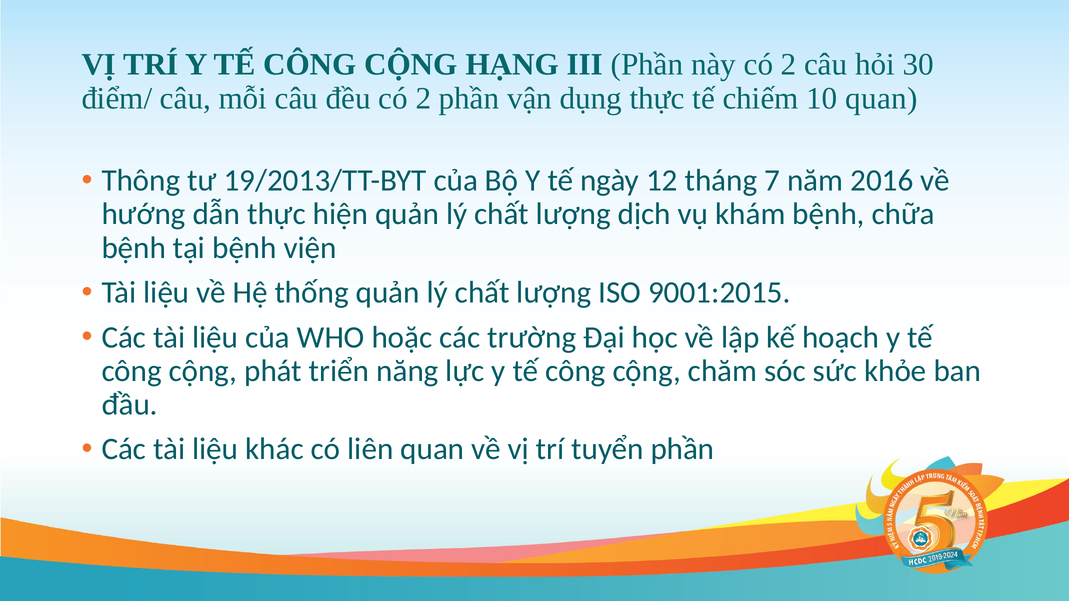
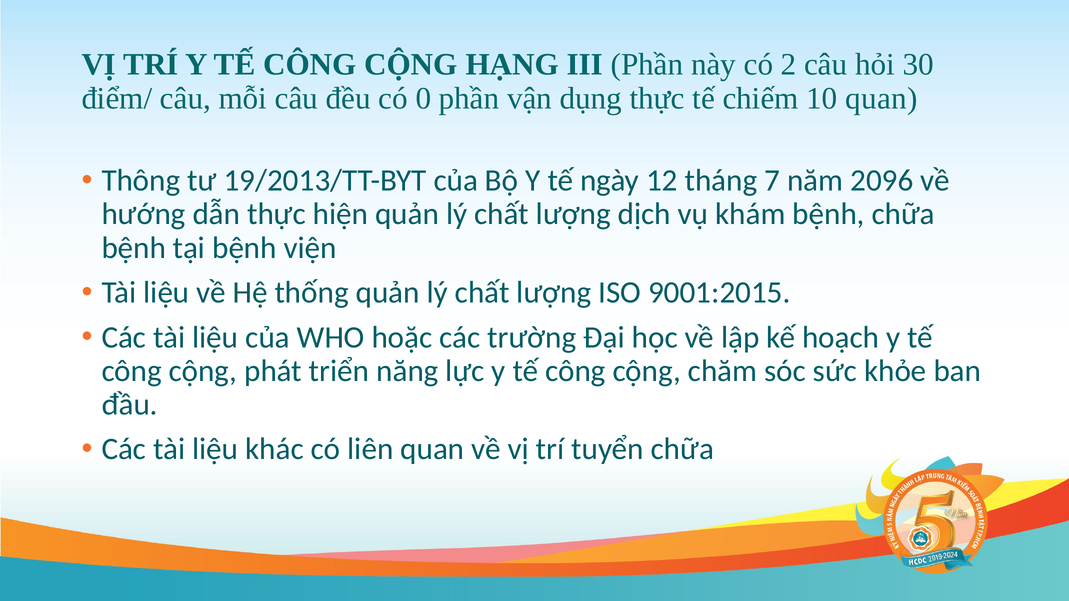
đều có 2: 2 -> 0 (423, 98)
2016: 2016 -> 2096 (882, 181)
tuyển phần: phần -> chữa (682, 449)
